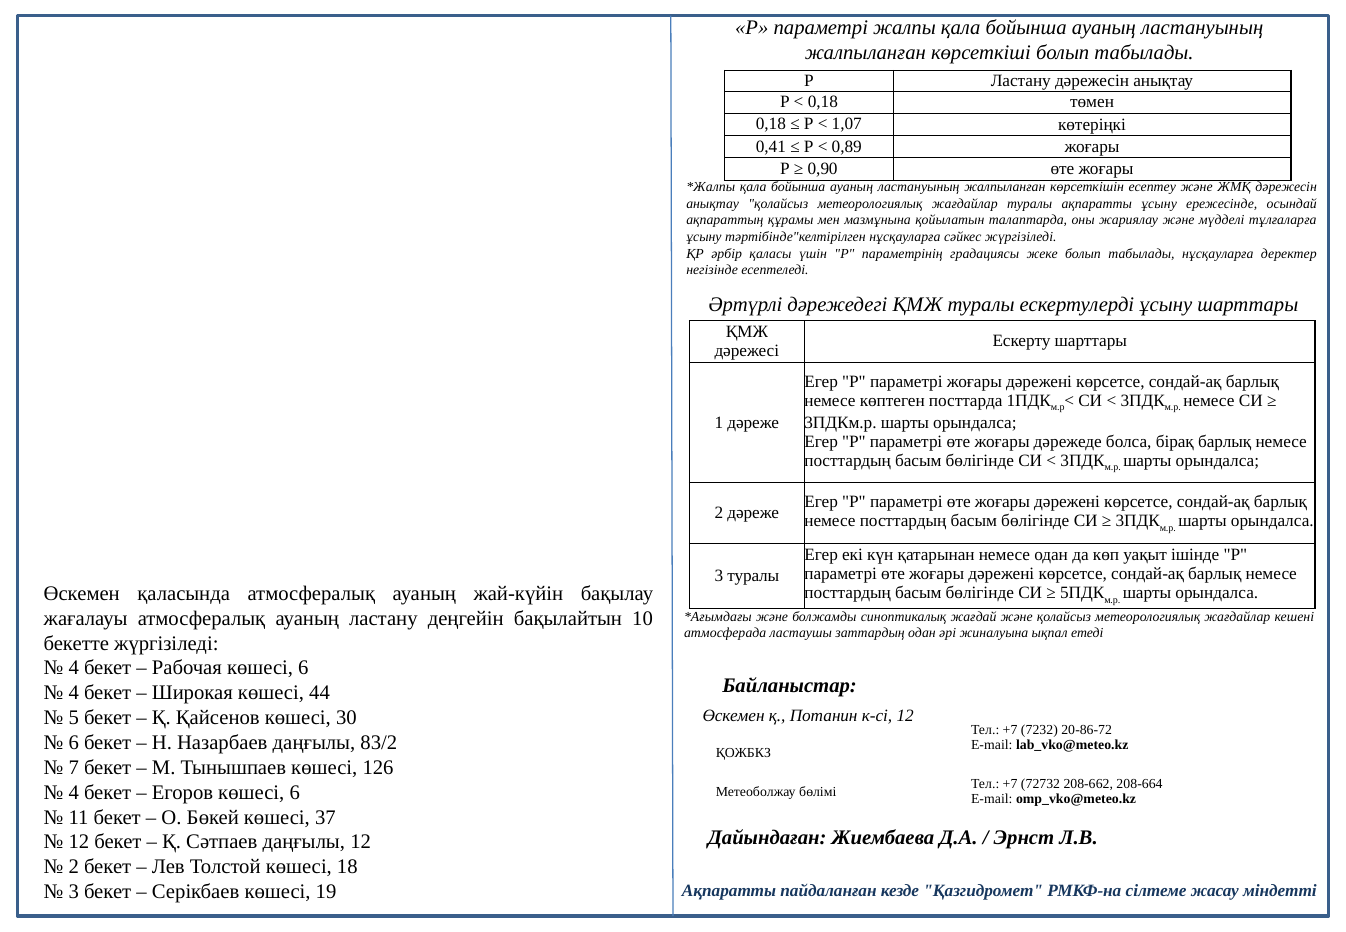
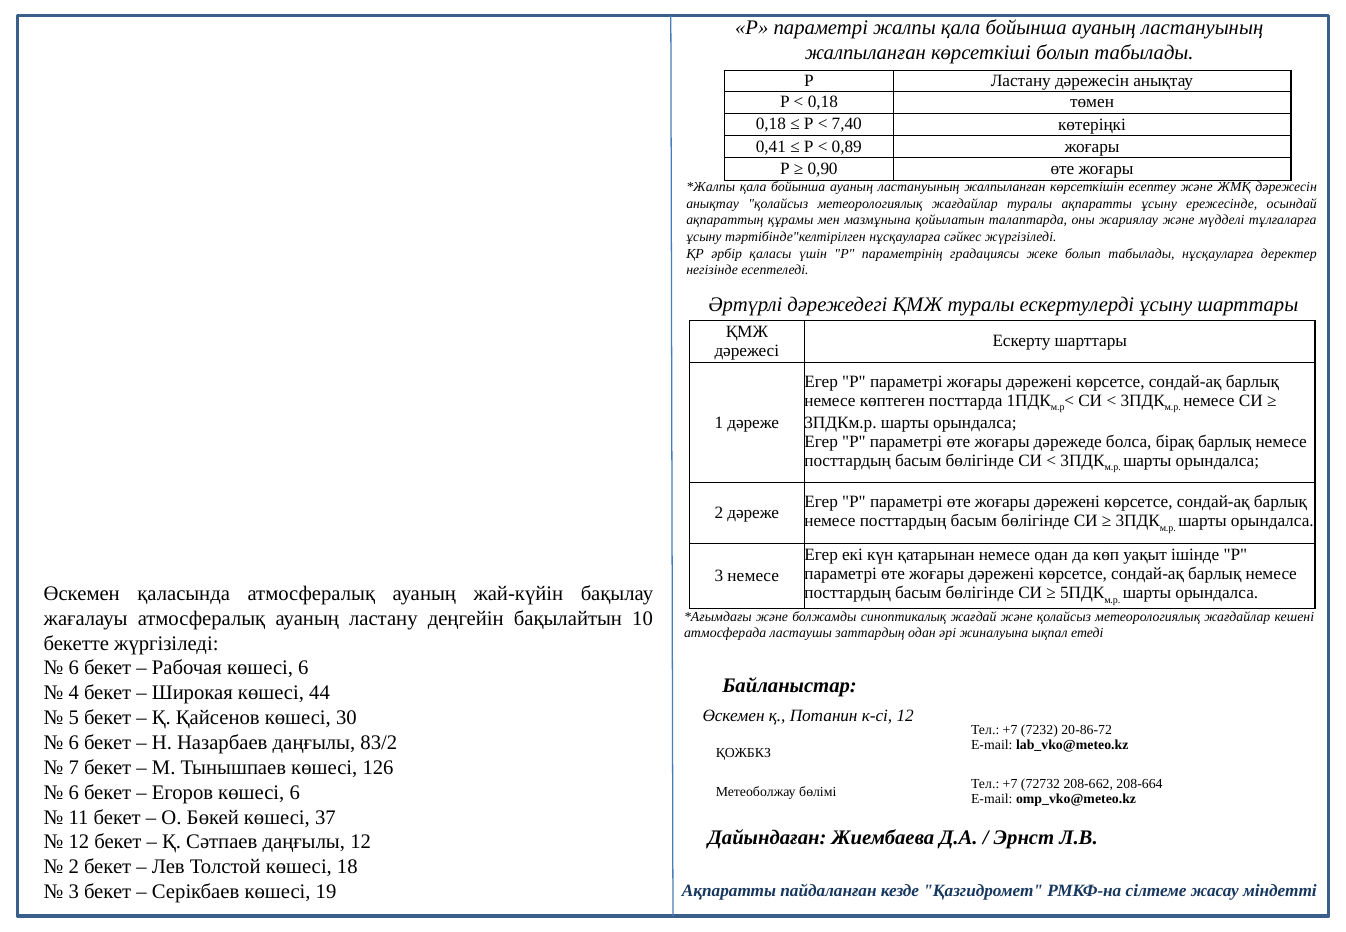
1,07: 1,07 -> 7,40 (847, 124)
3 туралы: туралы -> немесе (753, 575)
4: 4 -> 6 (74, 668)
4: 4 -> 6 (74, 792)
